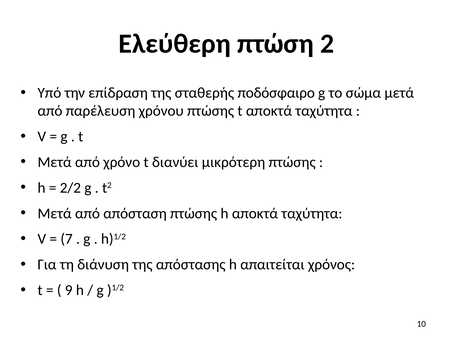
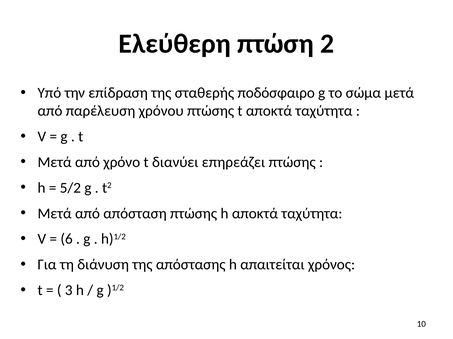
μικρότερη: μικρότερη -> επηρεάζει (233, 163)
2/2: 2/2 -> 5/2 (70, 188)
7: 7 -> 6 (67, 240)
9: 9 -> 3 (69, 291)
